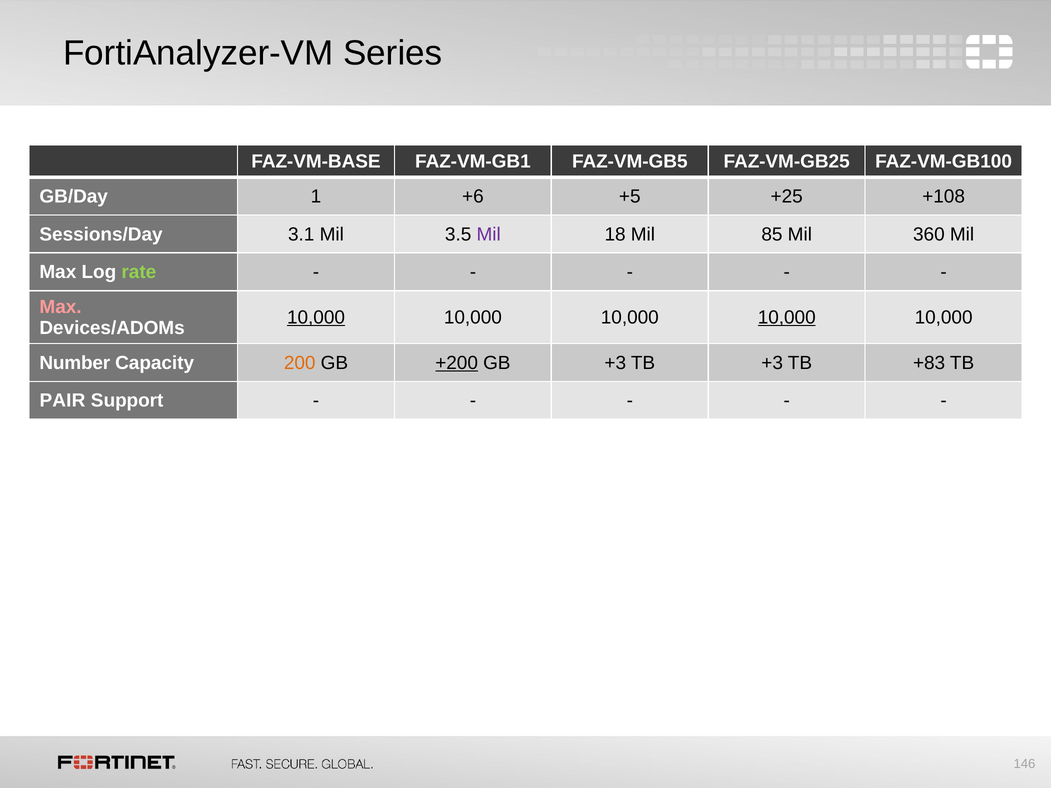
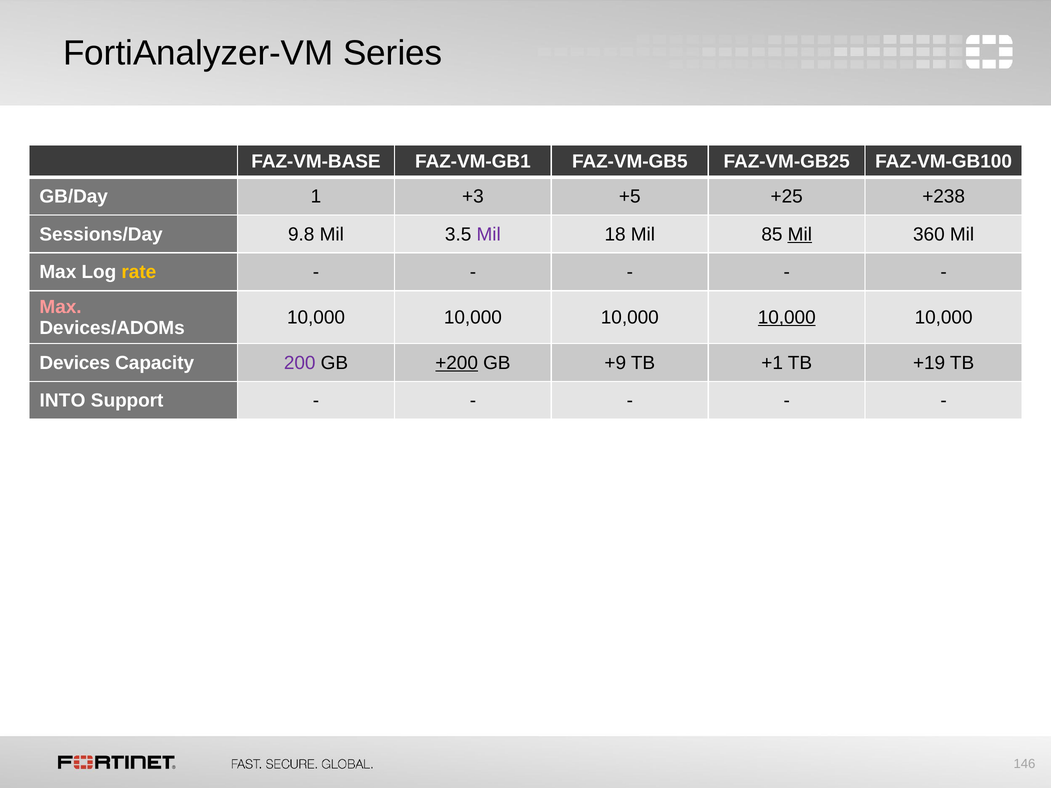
+6: +6 -> +3 (473, 197)
+108: +108 -> +238 (944, 197)
3.1: 3.1 -> 9.8 (301, 234)
Mil underline: none -> present (800, 234)
rate colour: light green -> yellow (139, 272)
10,000 underline: present -> none (316, 318)
Number: Number -> Devices (75, 363)
200 colour: orange -> purple (300, 363)
GB +3: +3 -> +9 (615, 363)
TB +3: +3 -> +1 (772, 363)
+83: +83 -> +19 (929, 363)
PAIR: PAIR -> INTO (62, 401)
